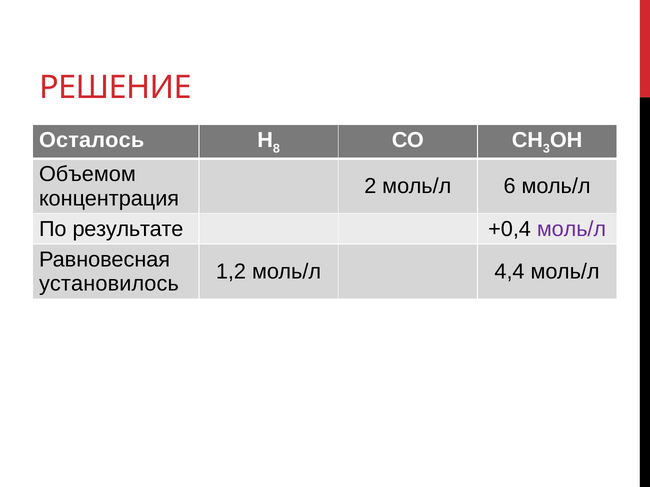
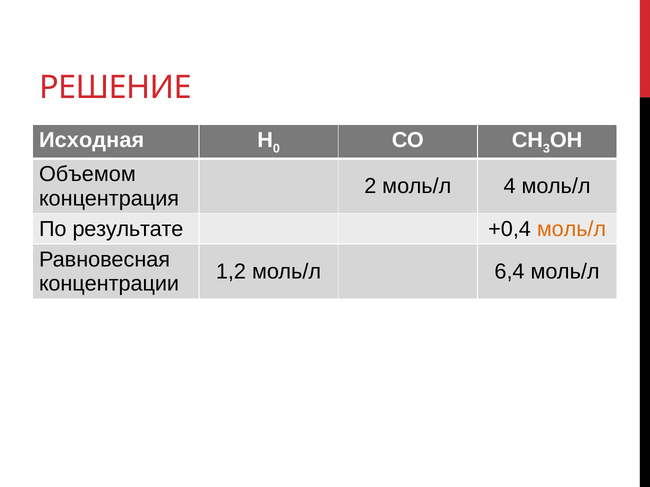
Осталось: Осталось -> Исходная (92, 140)
8: 8 -> 0 (276, 149)
6: 6 -> 4 (510, 187)
моль/л colour: purple -> orange (571, 229)
4,4: 4,4 -> 6,4 (510, 272)
установилось: установилось -> концентрации (109, 284)
